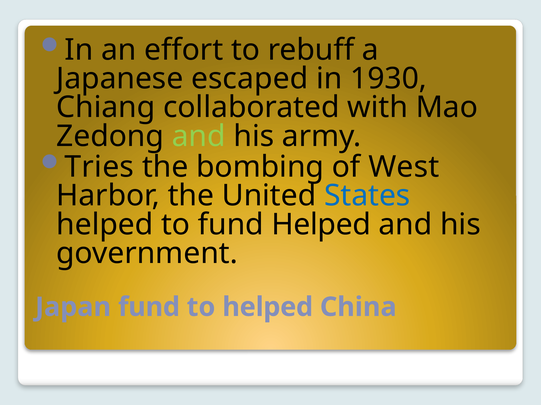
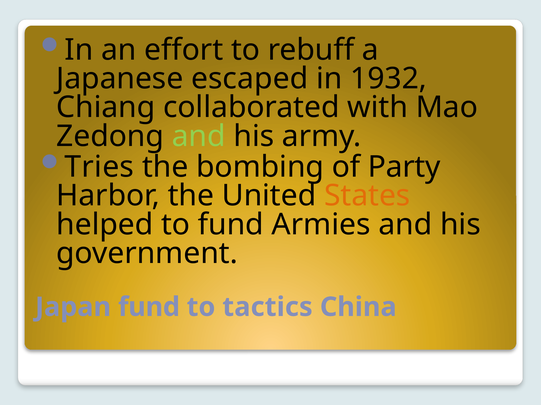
1930: 1930 -> 1932 (389, 79)
West: West -> Party (404, 167)
States colour: blue -> orange (367, 196)
fund Helped: Helped -> Armies (321, 225)
to helped: helped -> tactics (268, 308)
